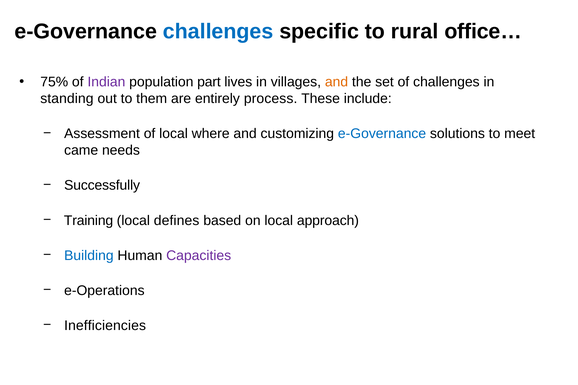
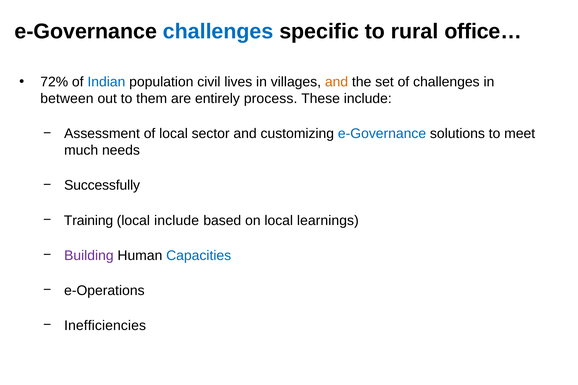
75%: 75% -> 72% (54, 82)
Indian colour: purple -> blue (106, 82)
part: part -> civil (209, 82)
standing: standing -> between (67, 99)
where: where -> sector (211, 134)
came: came -> much (81, 151)
local defines: defines -> include (177, 221)
approach: approach -> learnings (328, 221)
Building colour: blue -> purple (89, 256)
Capacities colour: purple -> blue (199, 256)
